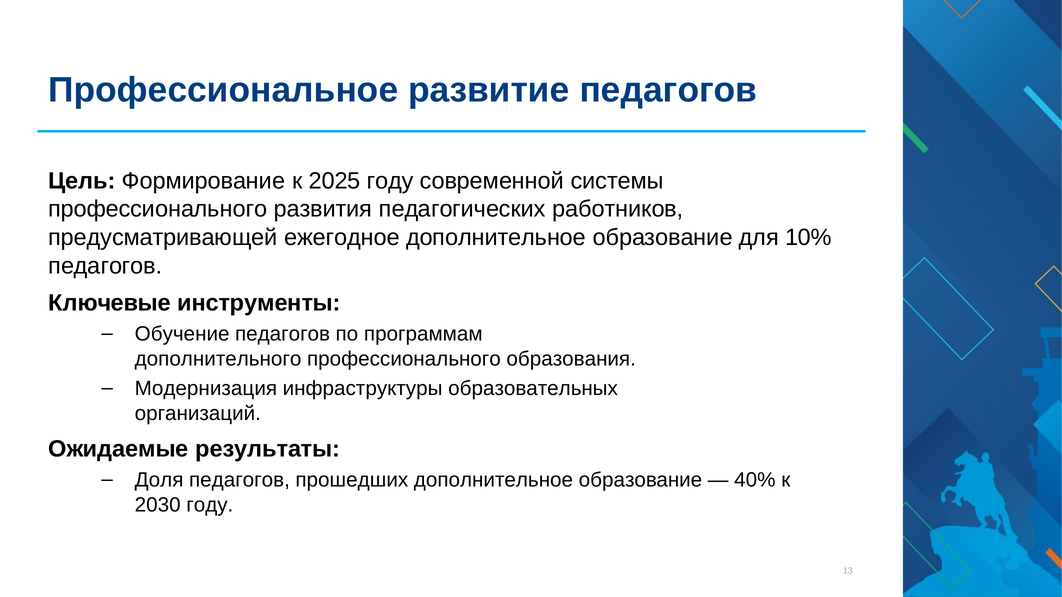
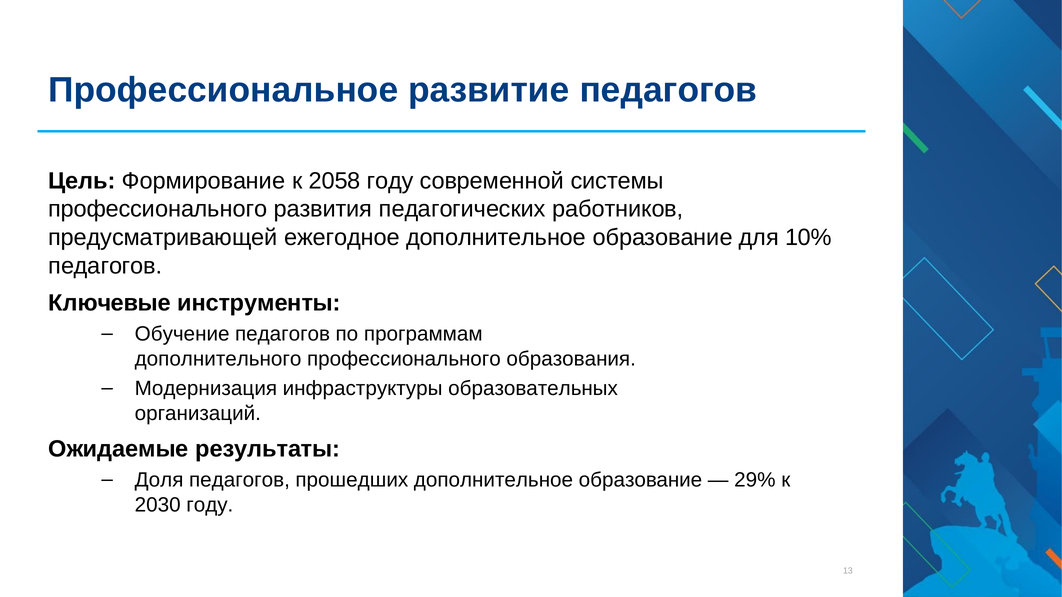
2025: 2025 -> 2058 (335, 181)
40%: 40% -> 29% (755, 480)
